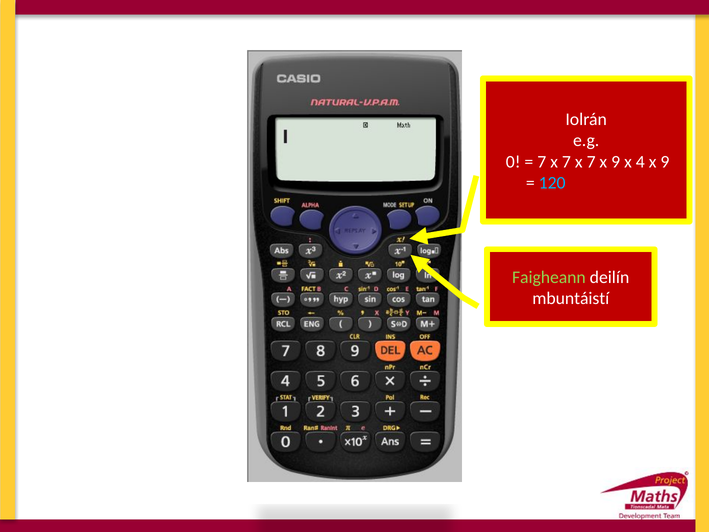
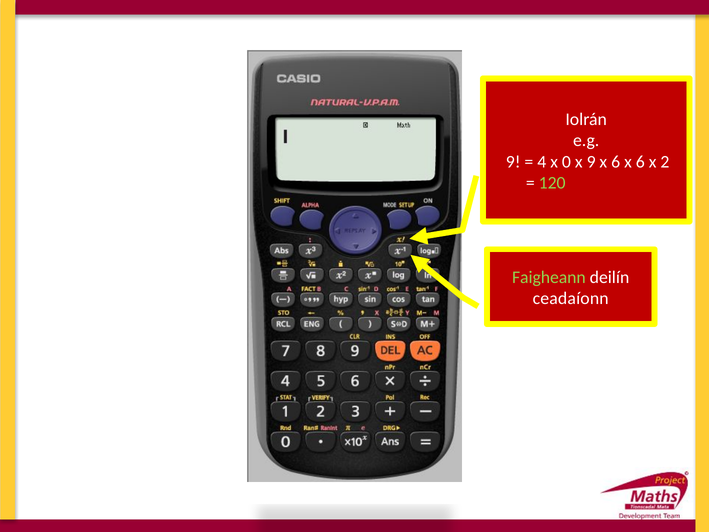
0: 0 -> 9 (513, 162)
7: 7 -> 4 (542, 162)
7: 7 -> 0 (566, 162)
7: 7 -> 9 (591, 162)
9: 9 -> 6 (616, 162)
4: 4 -> 6 (640, 162)
9: 9 -> 2 (665, 162)
120 colour: light blue -> light green (552, 183)
mbuntáistí: mbuntáistí -> ceadaíonn (571, 298)
